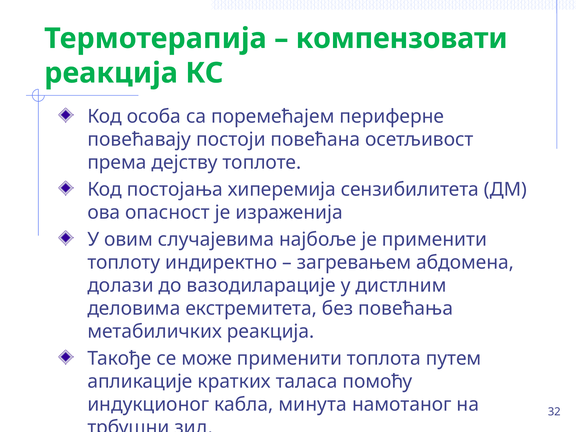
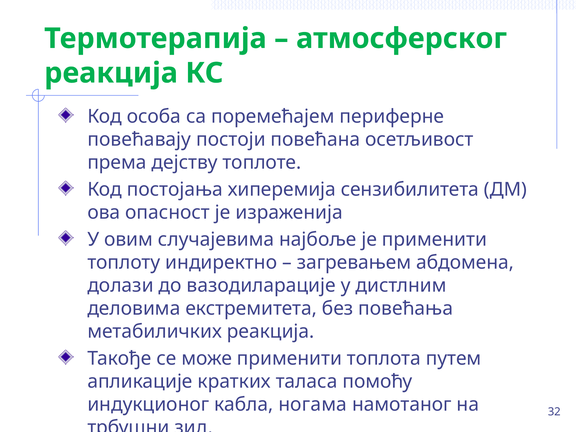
компензовати: компензовати -> атмосферског (402, 38)
минута: минута -> ногама (313, 405)
